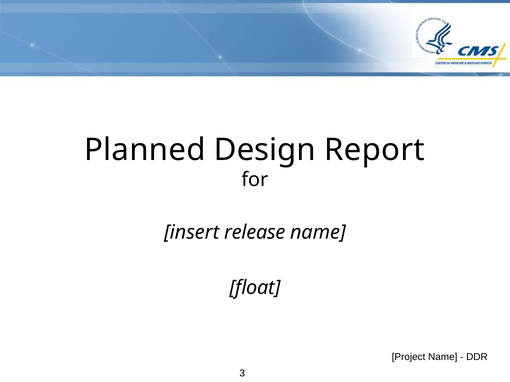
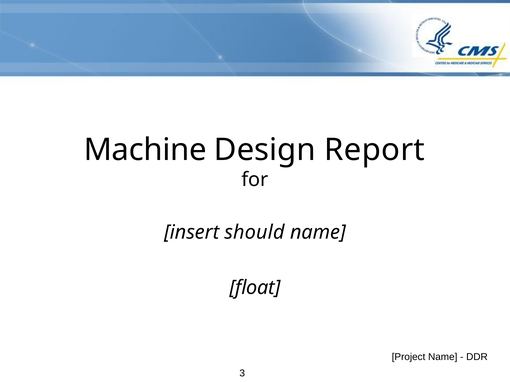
Planned: Planned -> Machine (145, 150)
release: release -> should (255, 233)
